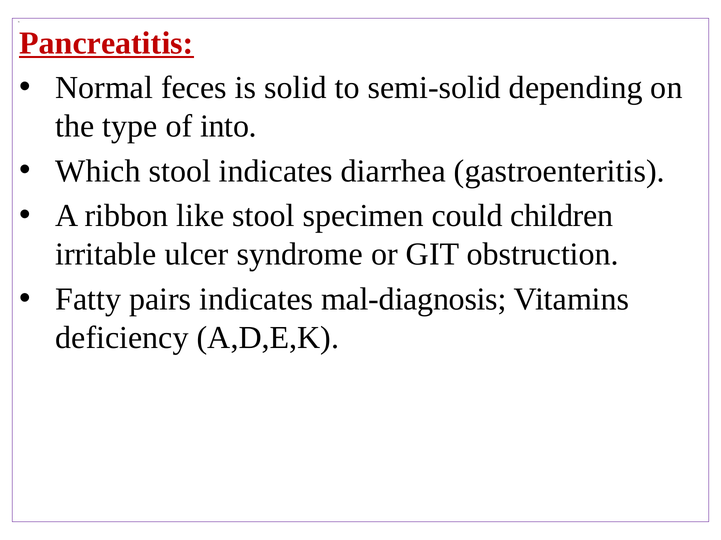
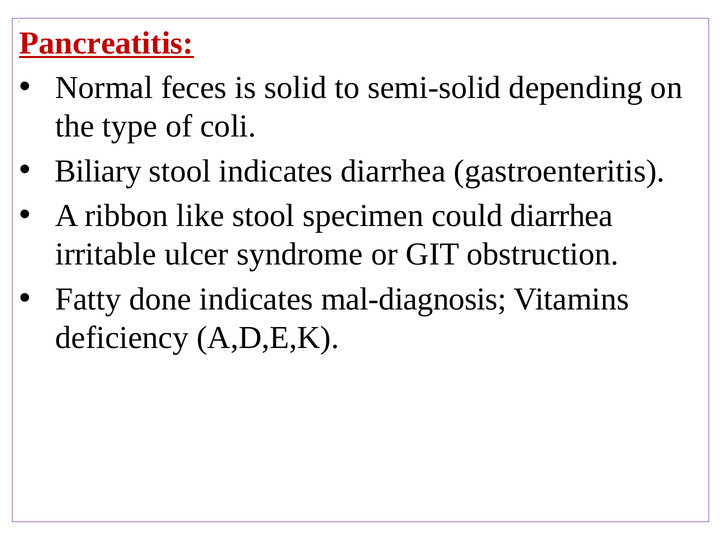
into: into -> coli (228, 126)
Which: Which -> Biliary (98, 171)
could children: children -> diarrhea (562, 216)
pairs: pairs -> done (160, 300)
